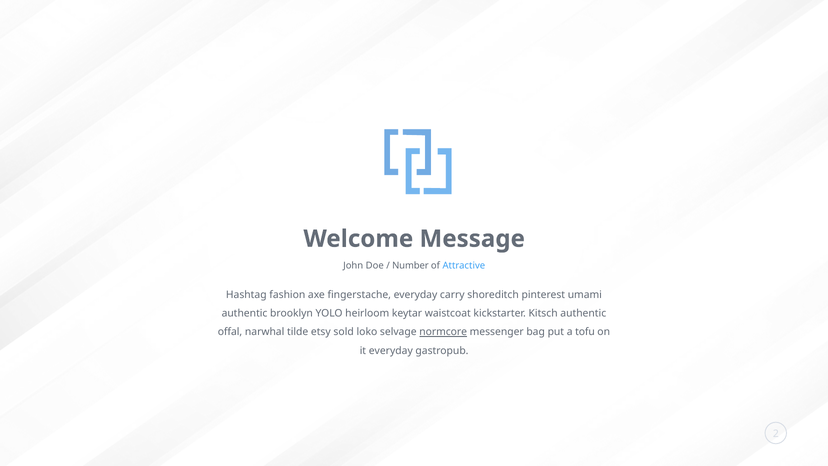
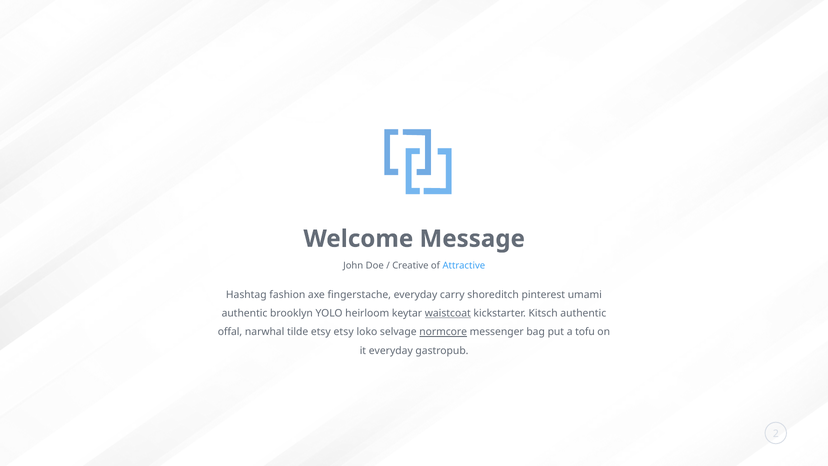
Number: Number -> Creative (410, 265)
waistcoat underline: none -> present (448, 313)
etsy sold: sold -> etsy (344, 332)
